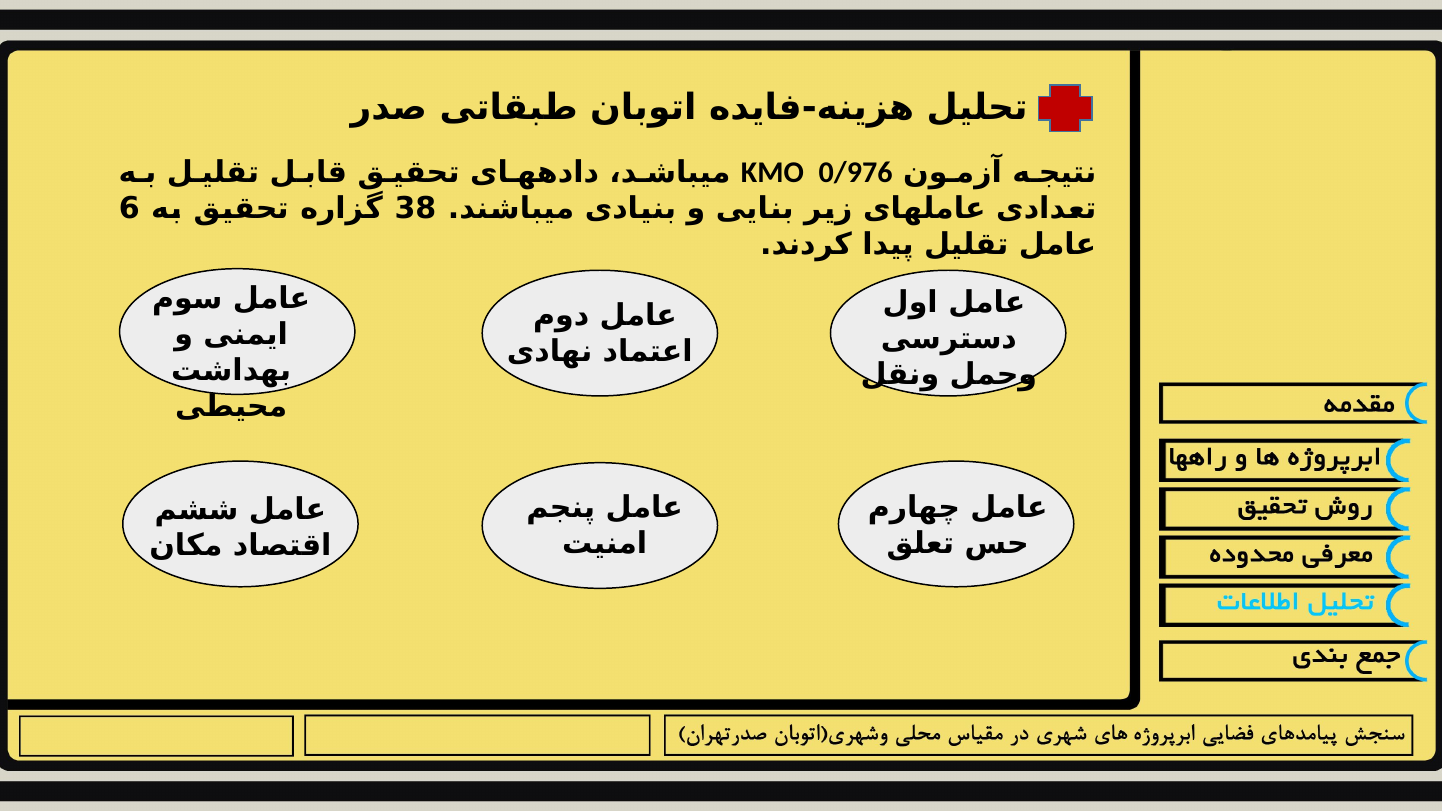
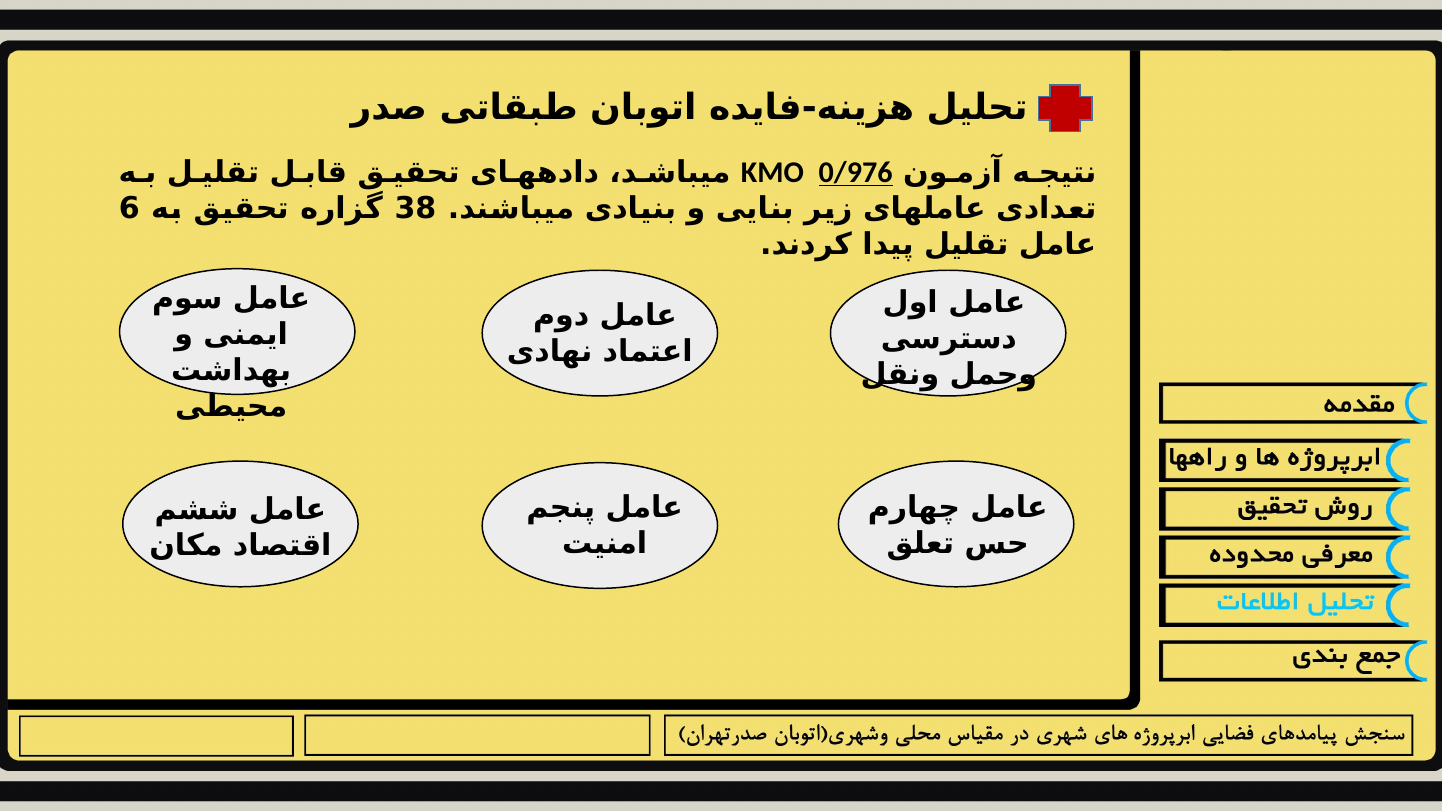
0/976 underline: none -> present (856, 173)
